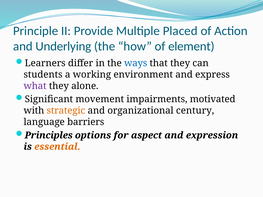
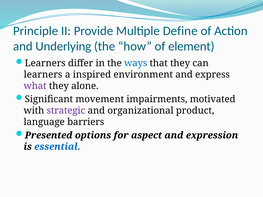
Placed: Placed -> Define (180, 31)
students: students -> learners (43, 75)
working: working -> inspired (92, 75)
strategic colour: orange -> purple (66, 111)
century: century -> product (195, 111)
Principles: Principles -> Presented (49, 135)
essential colour: orange -> blue (57, 147)
